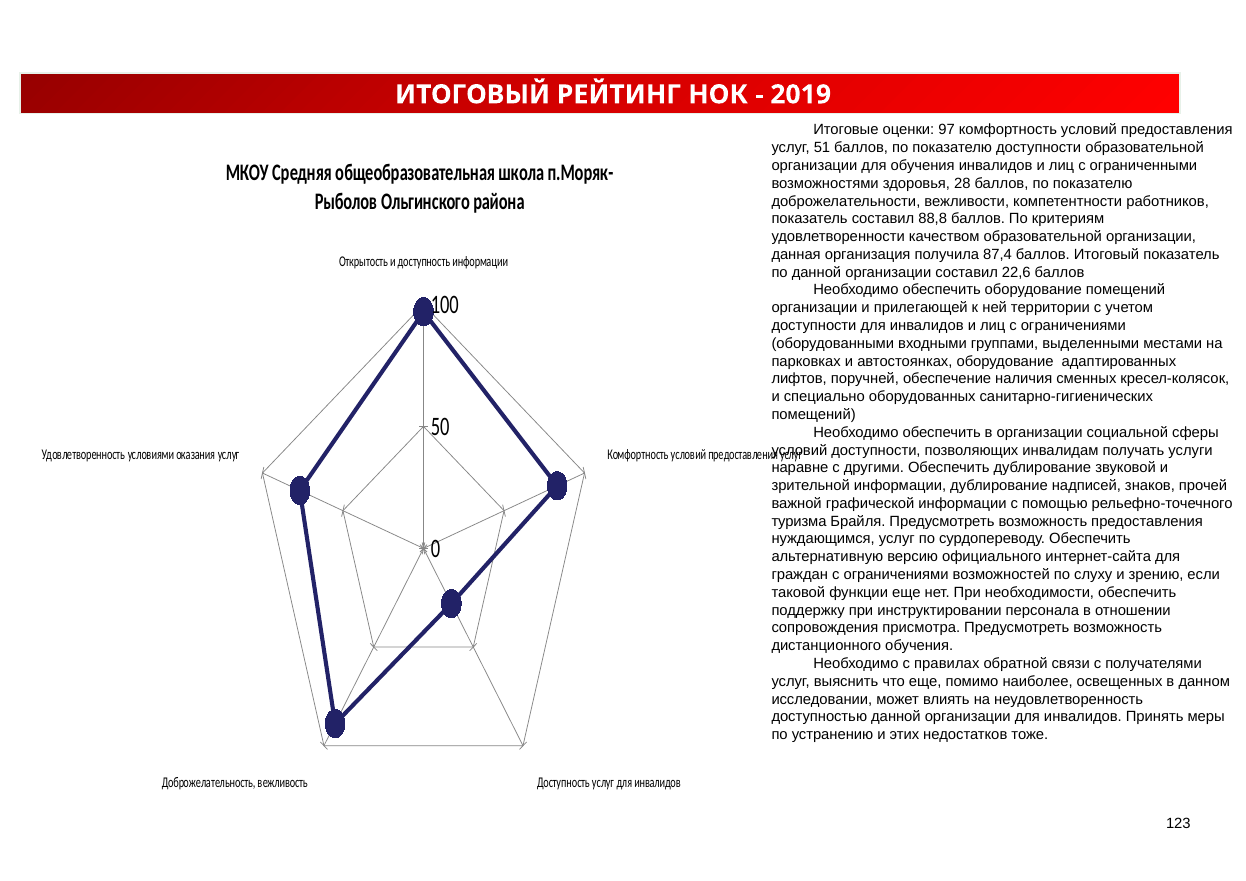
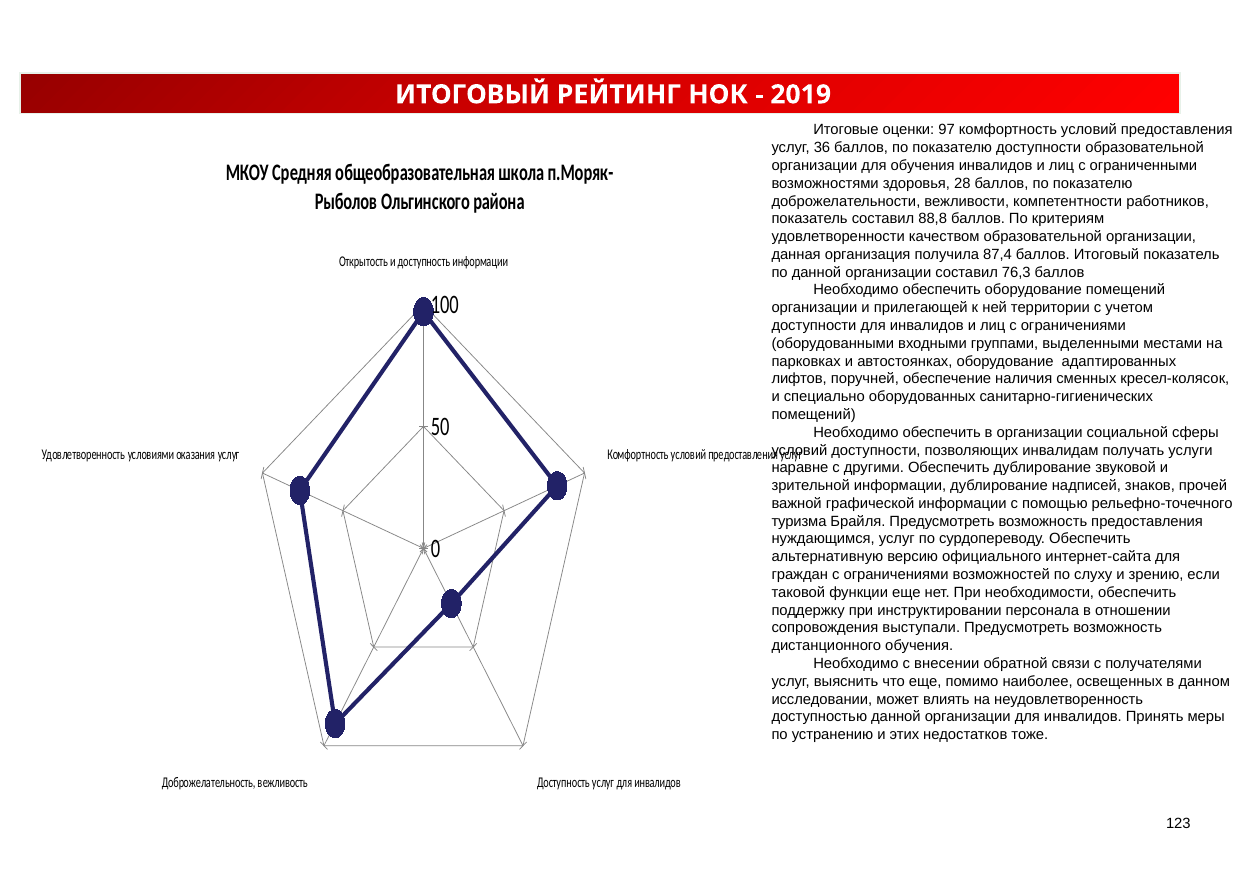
51: 51 -> 36 (822, 148)
22,6: 22,6 -> 76,3 (1016, 272)
присмотра: присмотра -> выступали (921, 628)
правилах: правилах -> внесении (947, 664)
